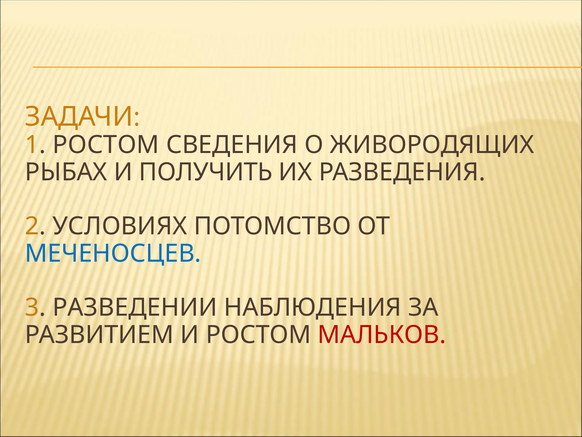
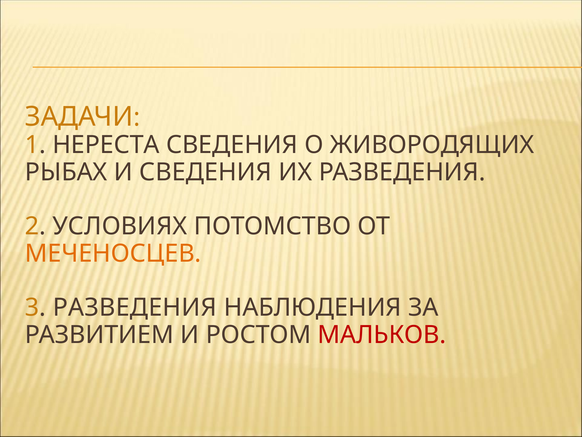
1 РОСТОМ: РОСТОМ -> НЕРЕСТА (106, 145)
И ПОЛУЧИТЬ: ПОЛУЧИТЬ -> СВЕДЕНИЯ (206, 172)
МЕЧЕНОСЦЕВ colour: blue -> orange (113, 253)
3 РАЗВЕДЕНИИ: РАЗВЕДЕНИИ -> РАЗВЕДЕНИЯ (135, 307)
